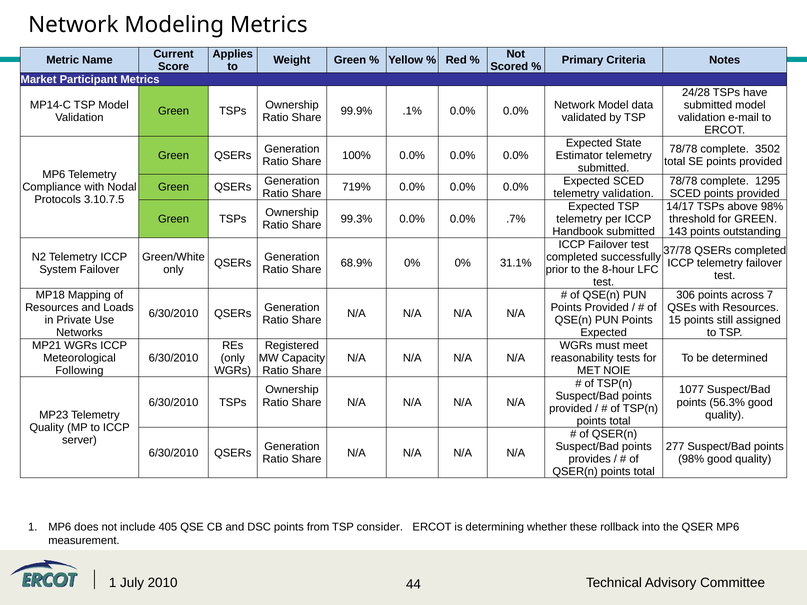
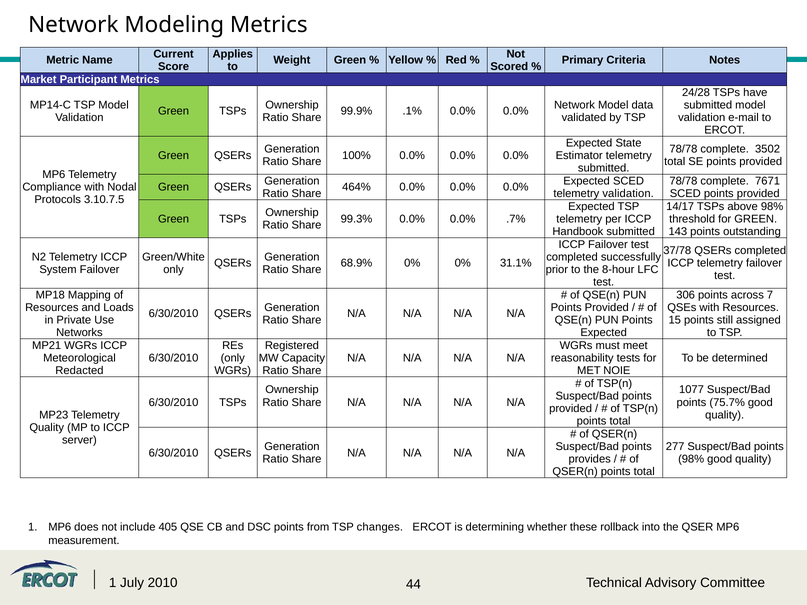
1295: 1295 -> 7671 (768, 181)
719%: 719% -> 464% (357, 187)
Following: Following -> Redacted (79, 371)
56.3%: 56.3% -> 75.7% (727, 402)
consider: consider -> changes (380, 527)
